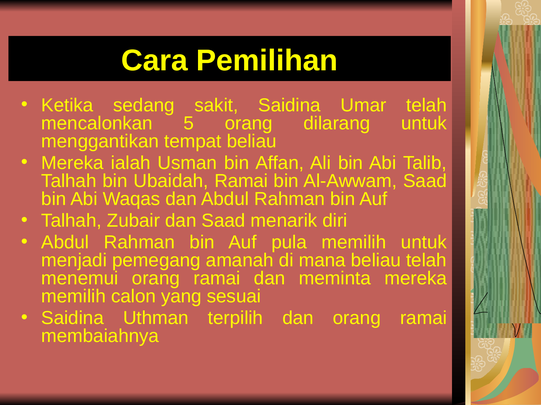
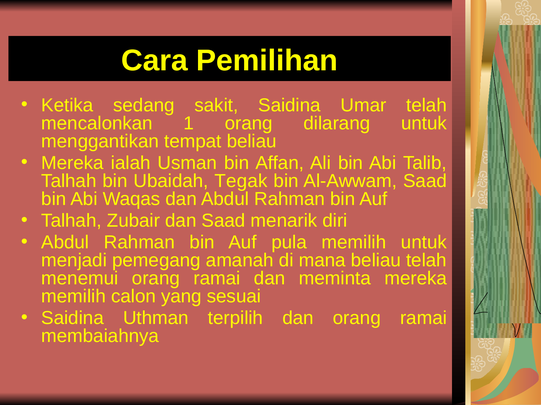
5: 5 -> 1 (189, 124)
Ubaidah Ramai: Ramai -> Tegak (241, 181)
